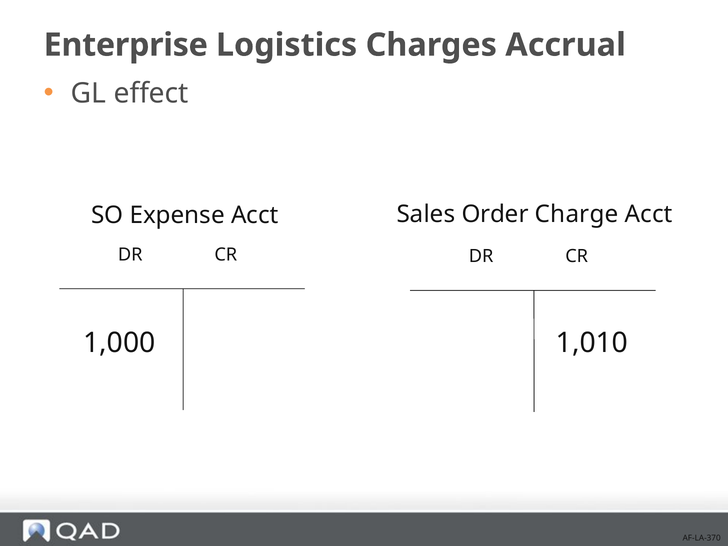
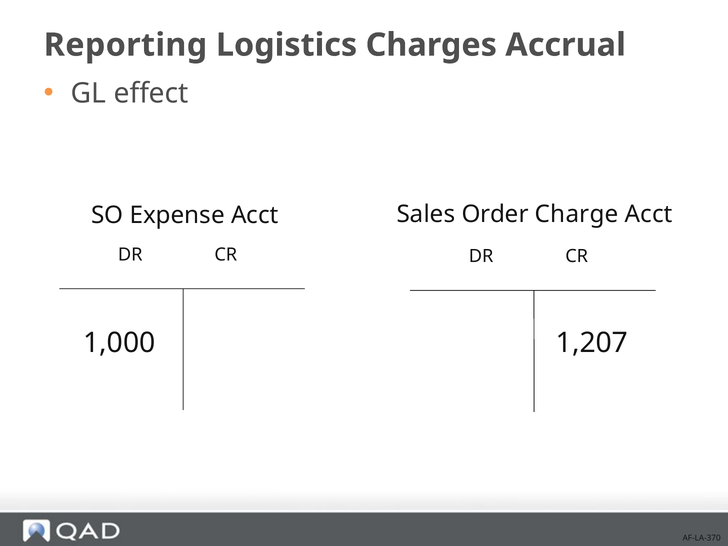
Enterprise: Enterprise -> Reporting (125, 45)
1,010: 1,010 -> 1,207 (592, 343)
